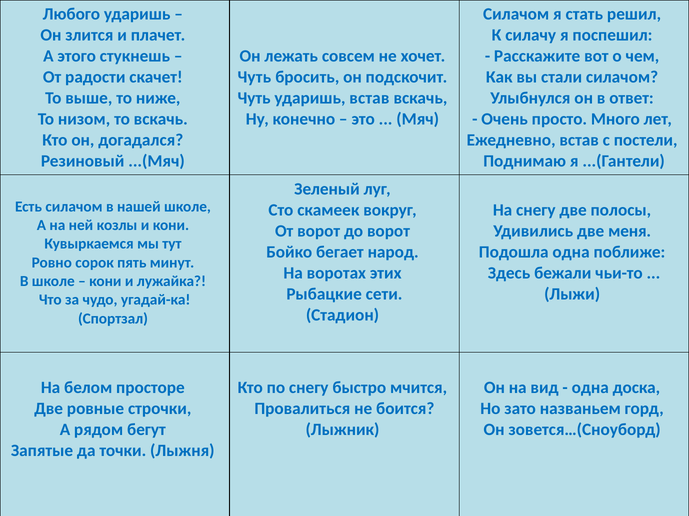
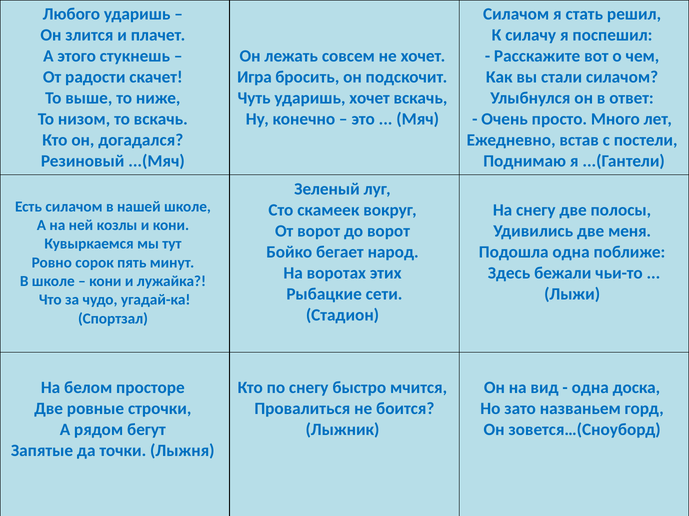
Чуть: Чуть -> Игра (254, 77)
ударишь встав: встав -> хочет (370, 98)
